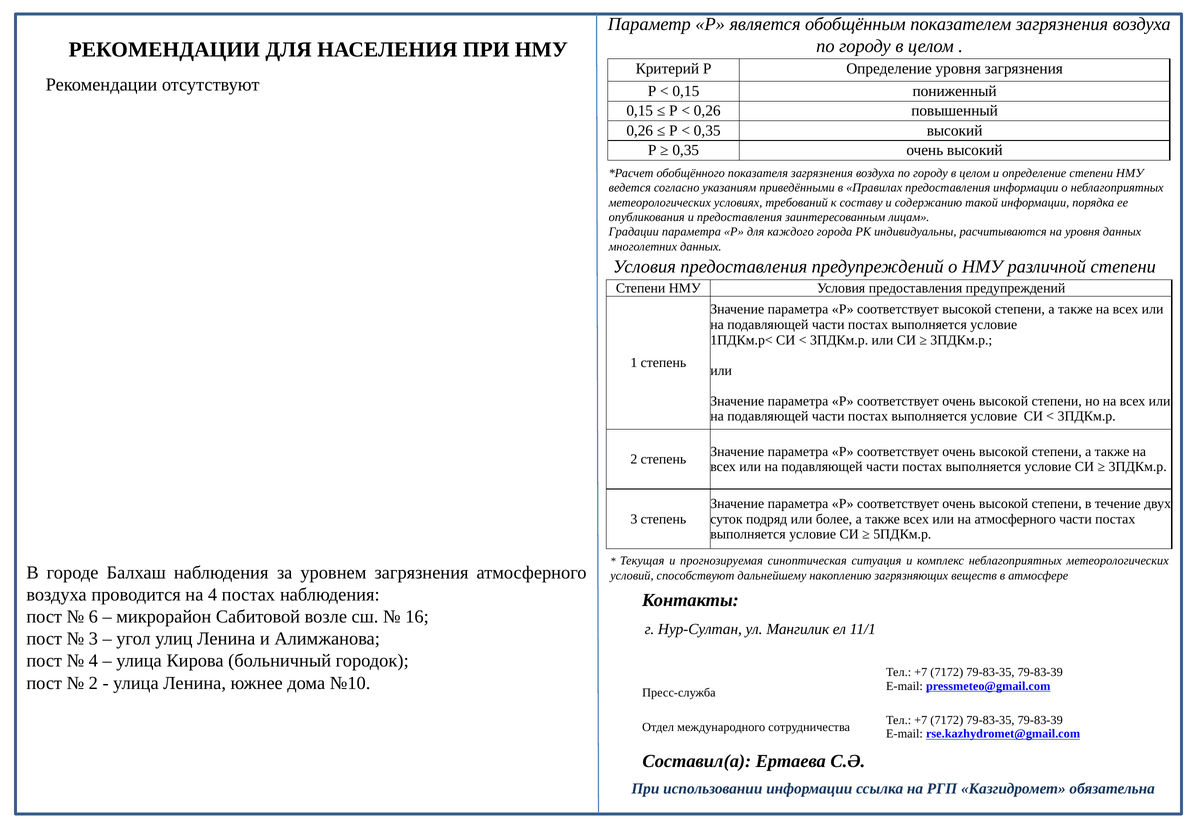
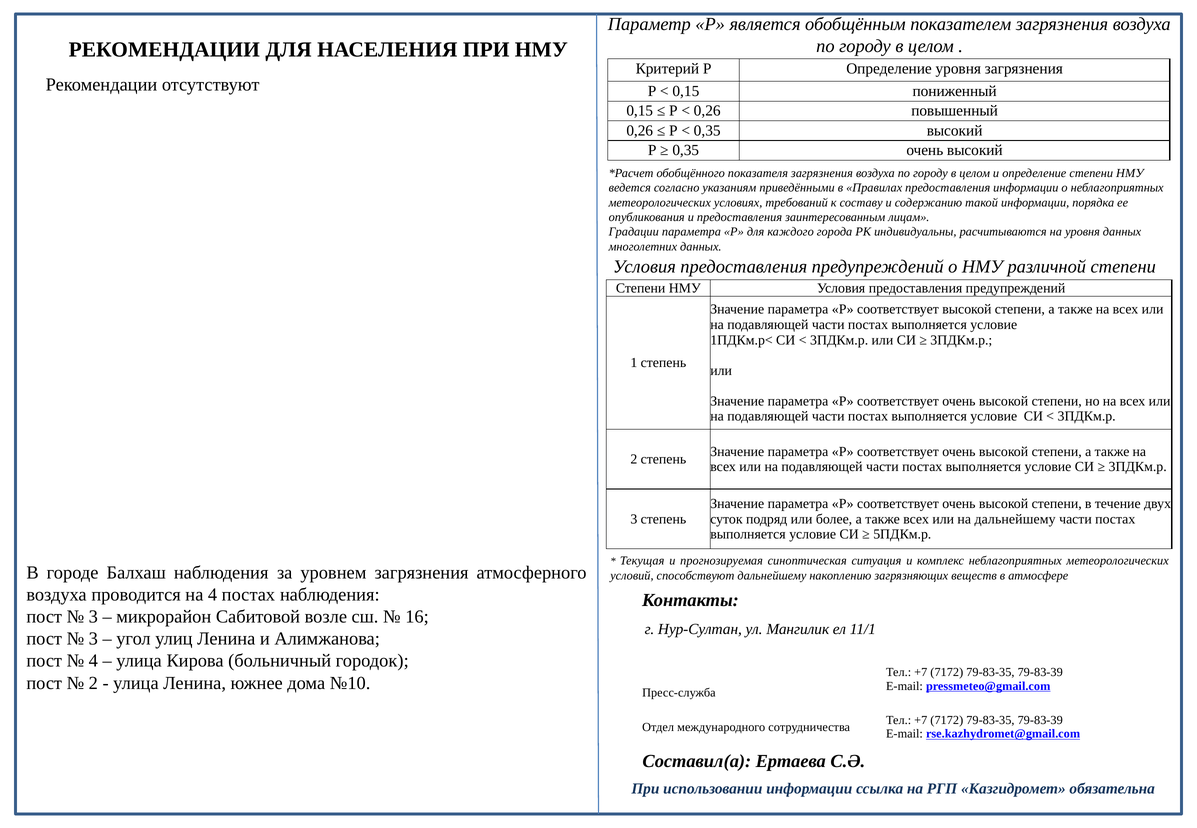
на атмосферного: атмосферного -> дальнейшему (1015, 519)
6: 6 -> 3 (93, 617)
